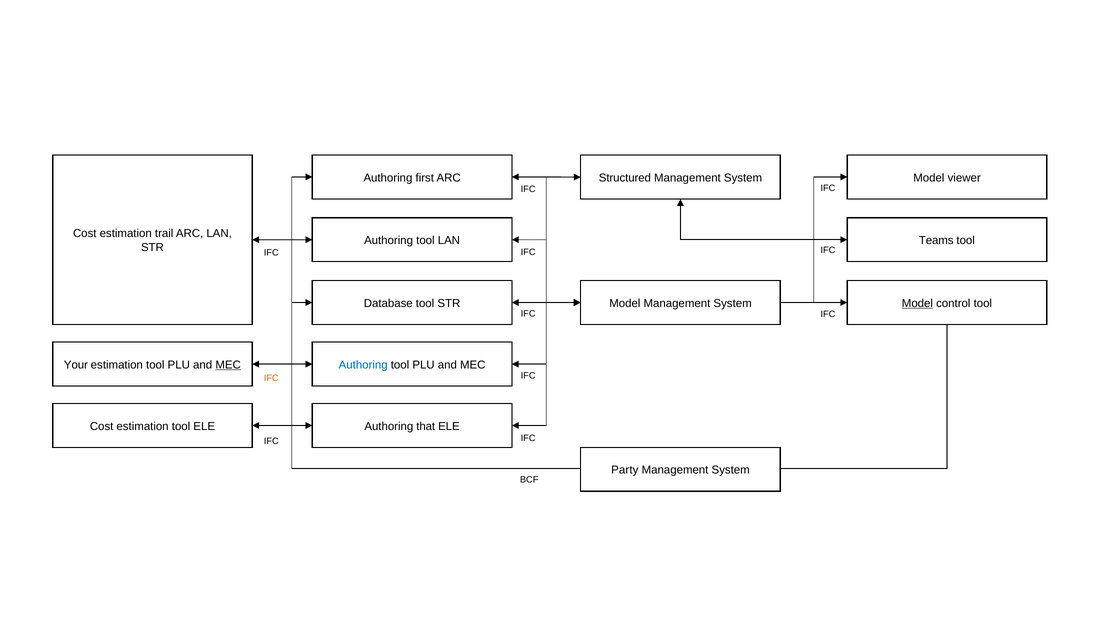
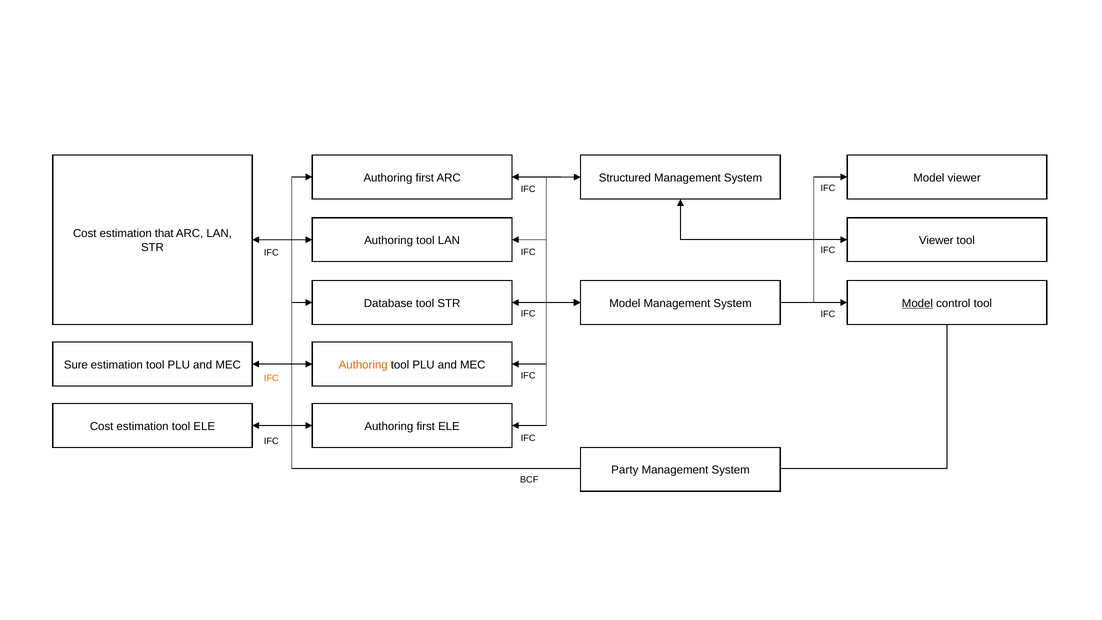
trail: trail -> that (164, 234)
Teams: Teams -> Viewer (936, 240)
Your: Your -> Sure (76, 365)
MEC underline: present -> none (228, 365)
Authoring colour: blue -> orange (363, 365)
that: that -> first (426, 426)
